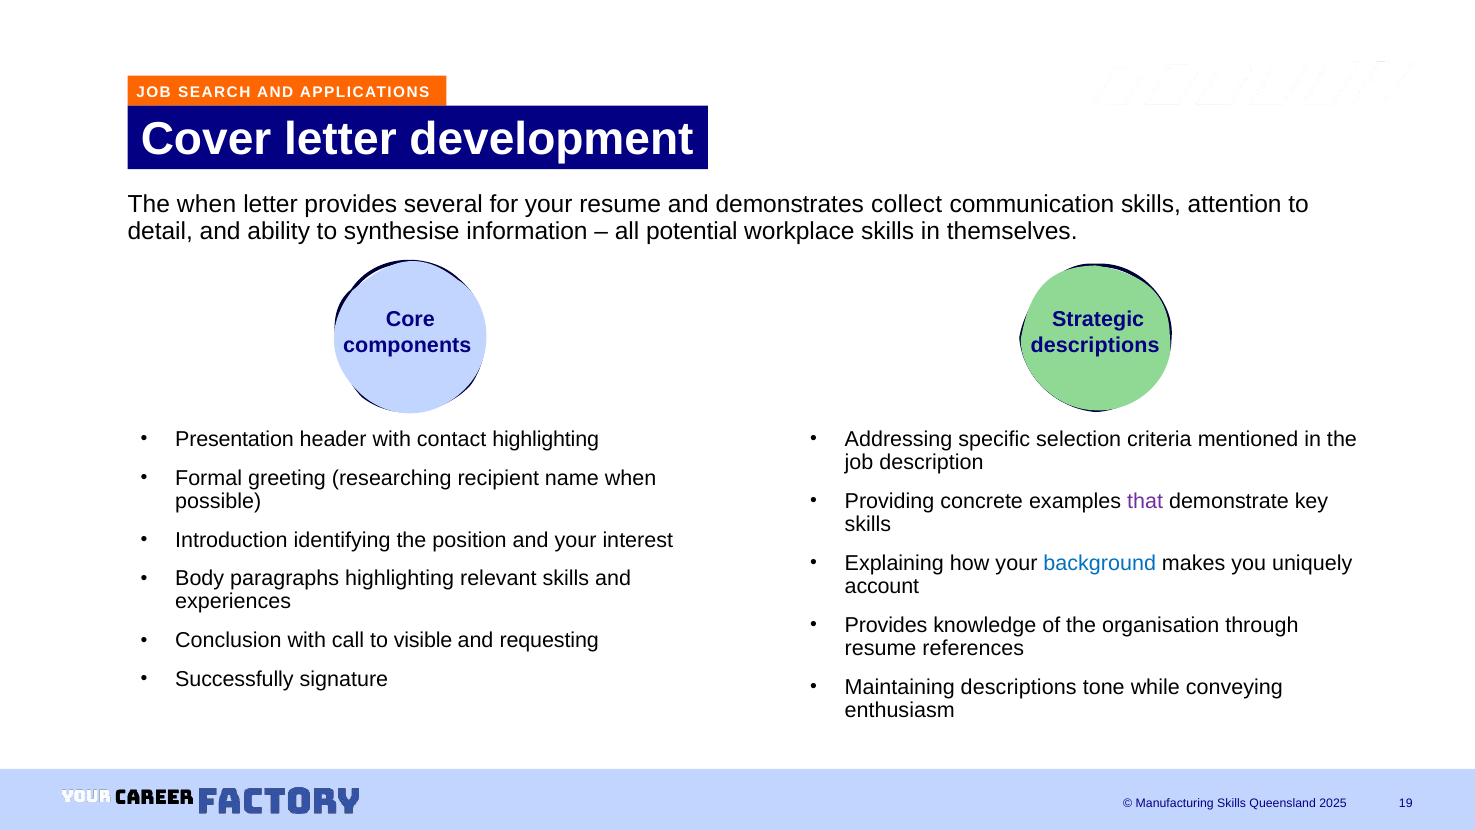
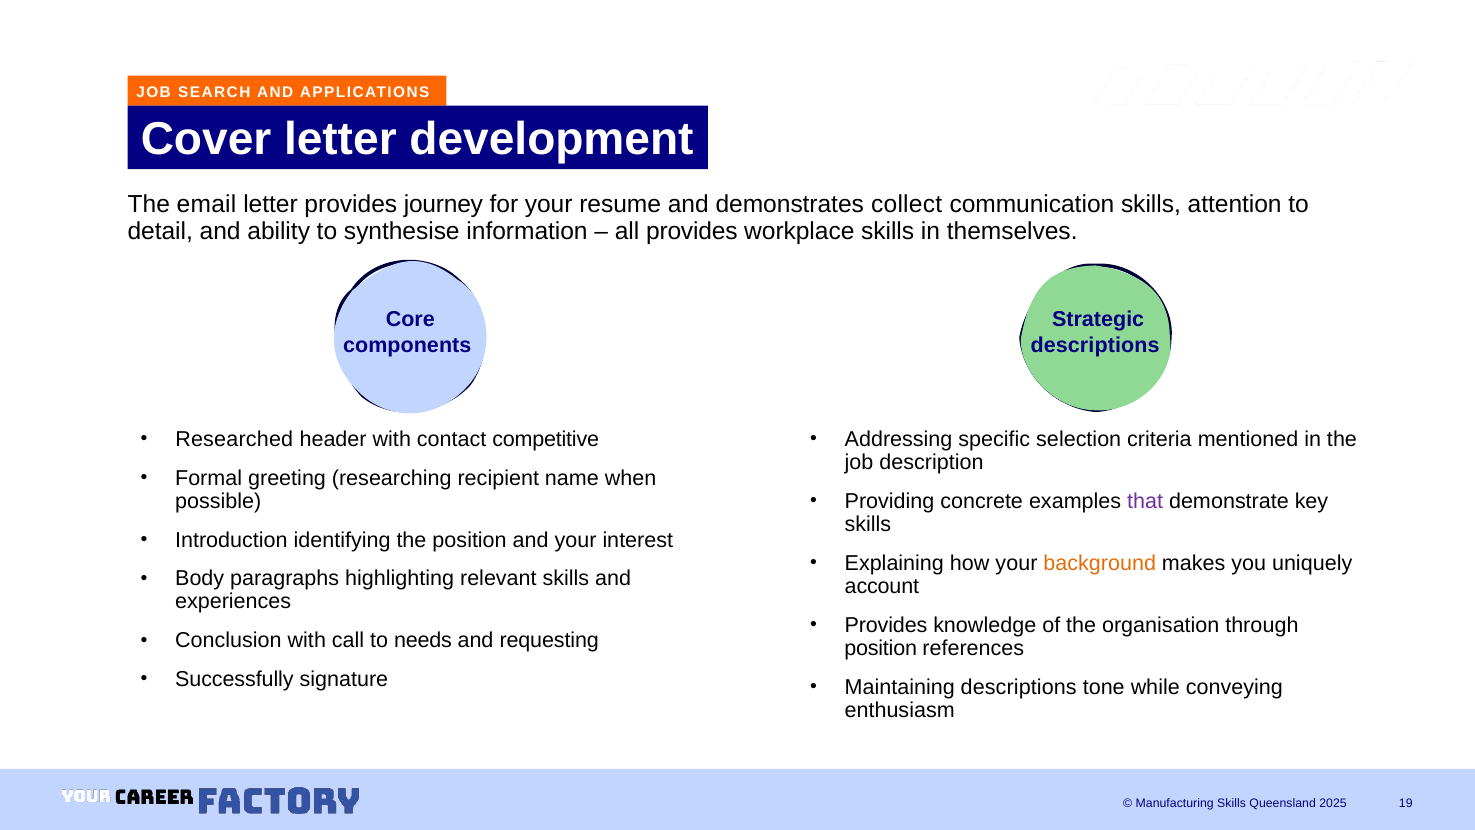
The when: when -> email (207, 204)
several: several -> journey (443, 204)
all potential: potential -> provides (692, 231)
Presentation: Presentation -> Researched (234, 439)
contact highlighting: highlighting -> competitive (546, 439)
background colour: blue -> orange (1100, 563)
visible: visible -> needs (423, 640)
resume: resume -> position (881, 648)
